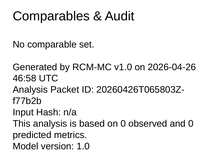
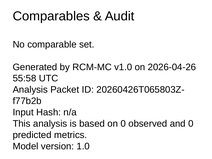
46:58: 46:58 -> 55:58 (24, 78)
